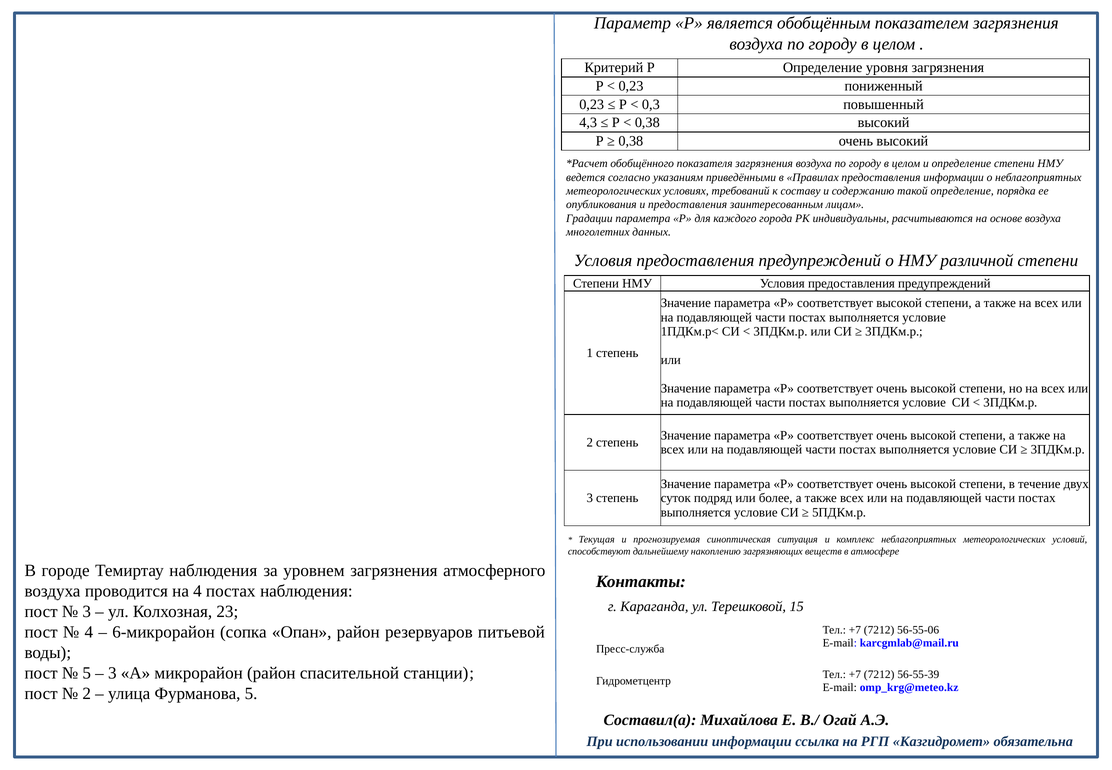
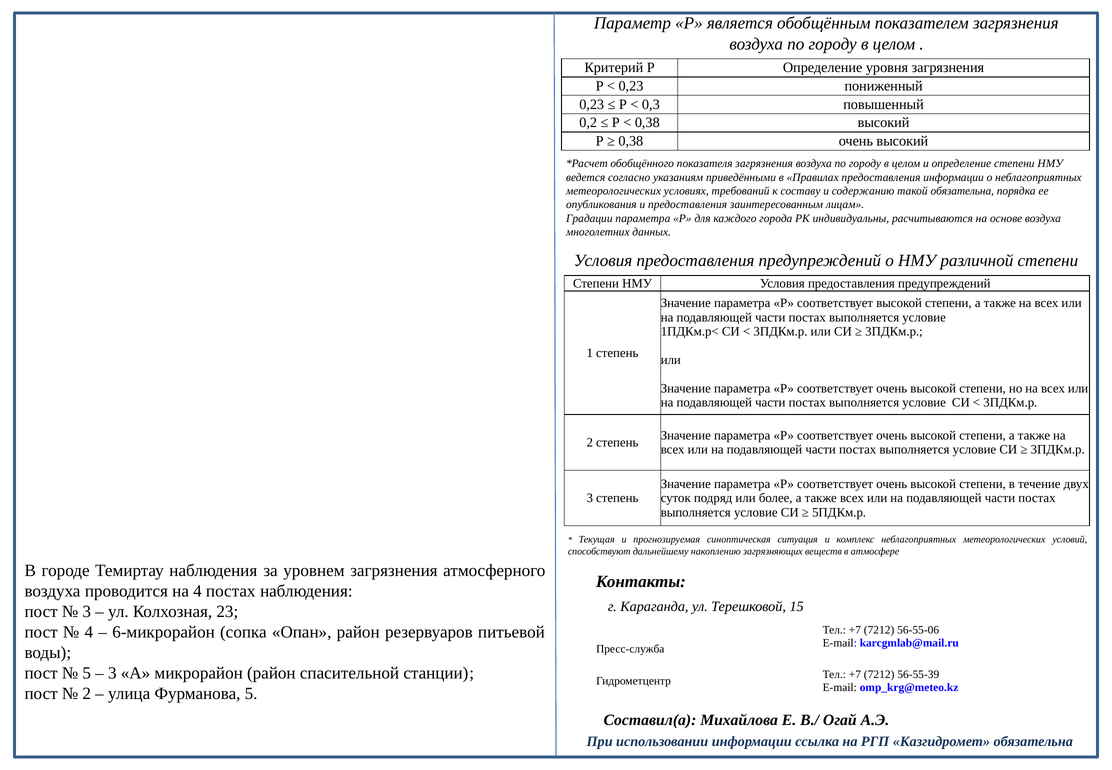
4,3: 4,3 -> 0,2 (588, 123)
такой определение: определение -> обязательна (962, 191)
